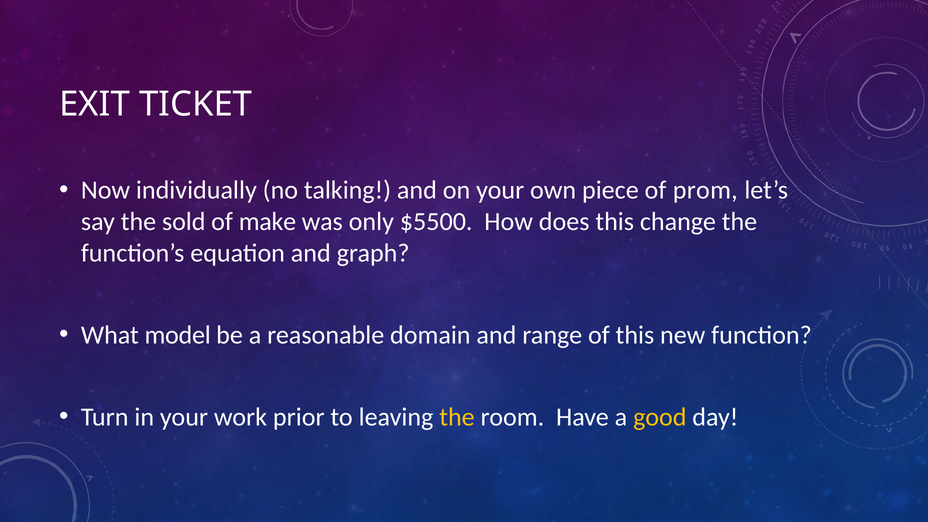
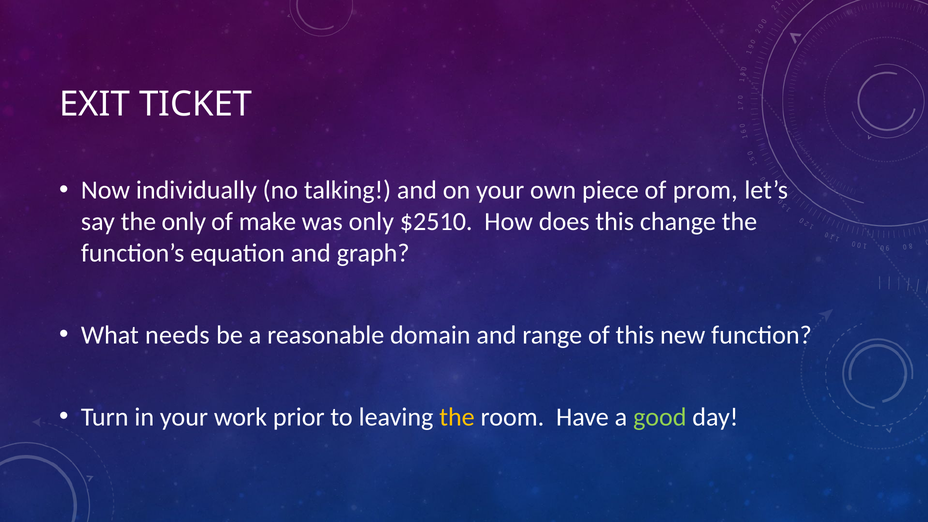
the sold: sold -> only (184, 222)
$5500: $5500 -> $2510 (436, 222)
model: model -> needs (177, 335)
good colour: yellow -> light green (660, 417)
